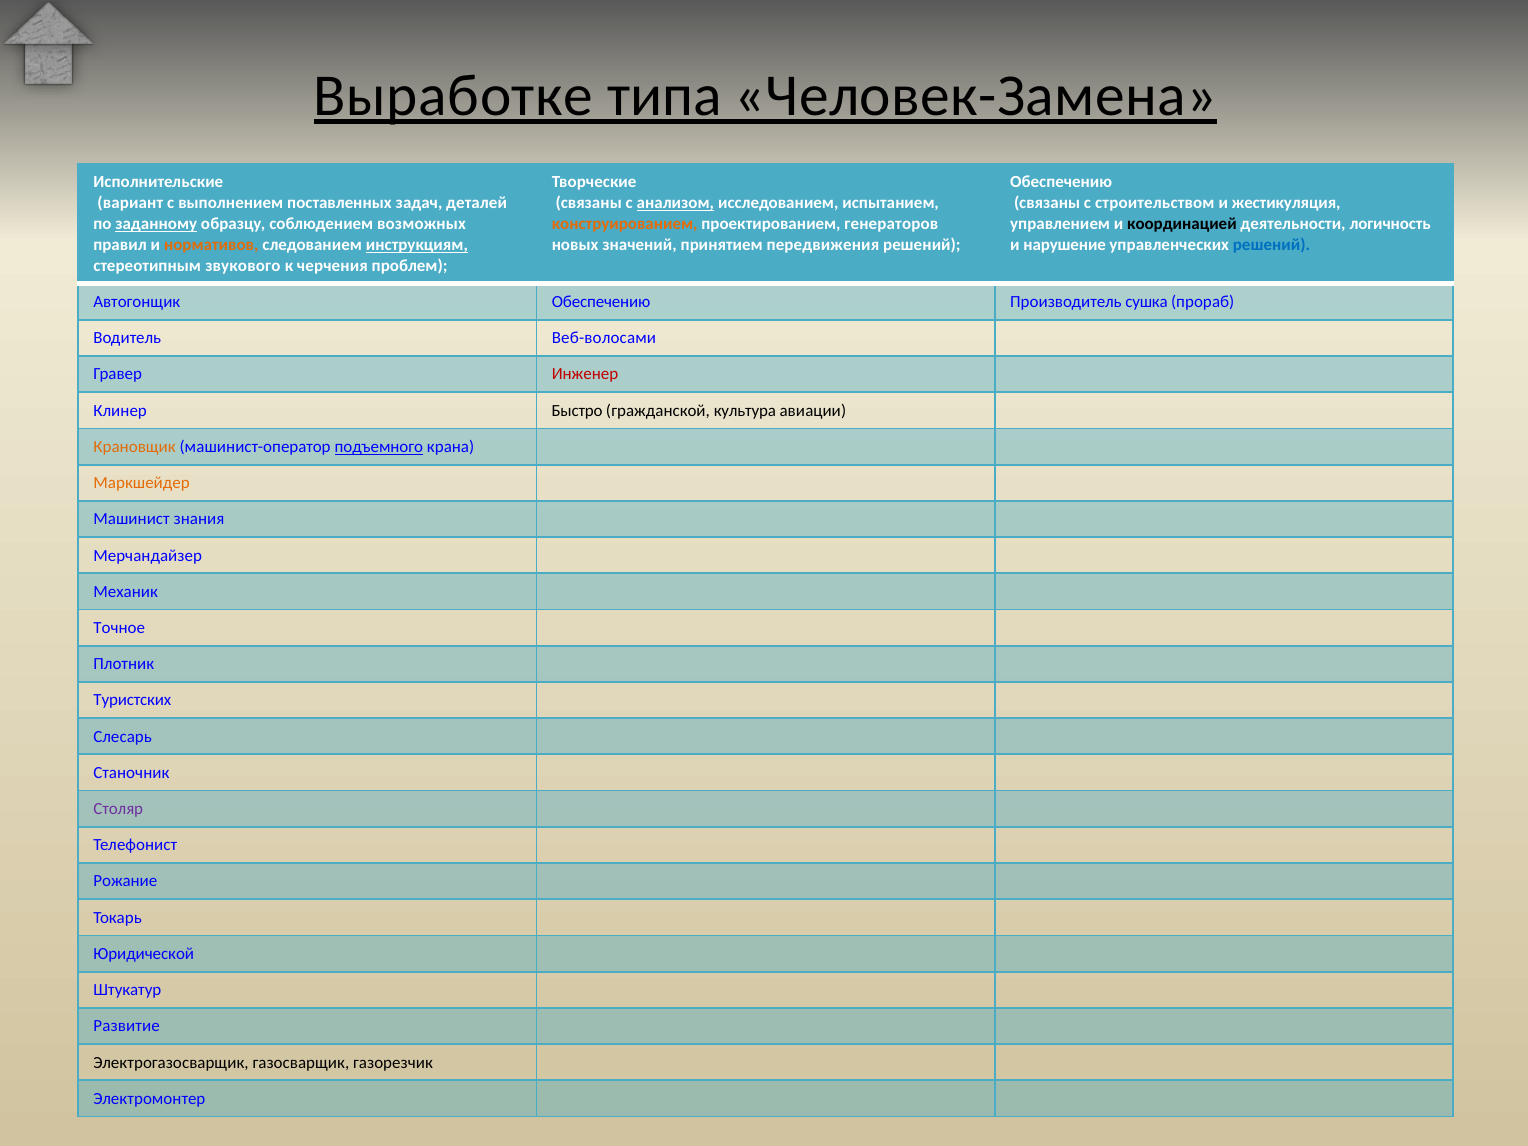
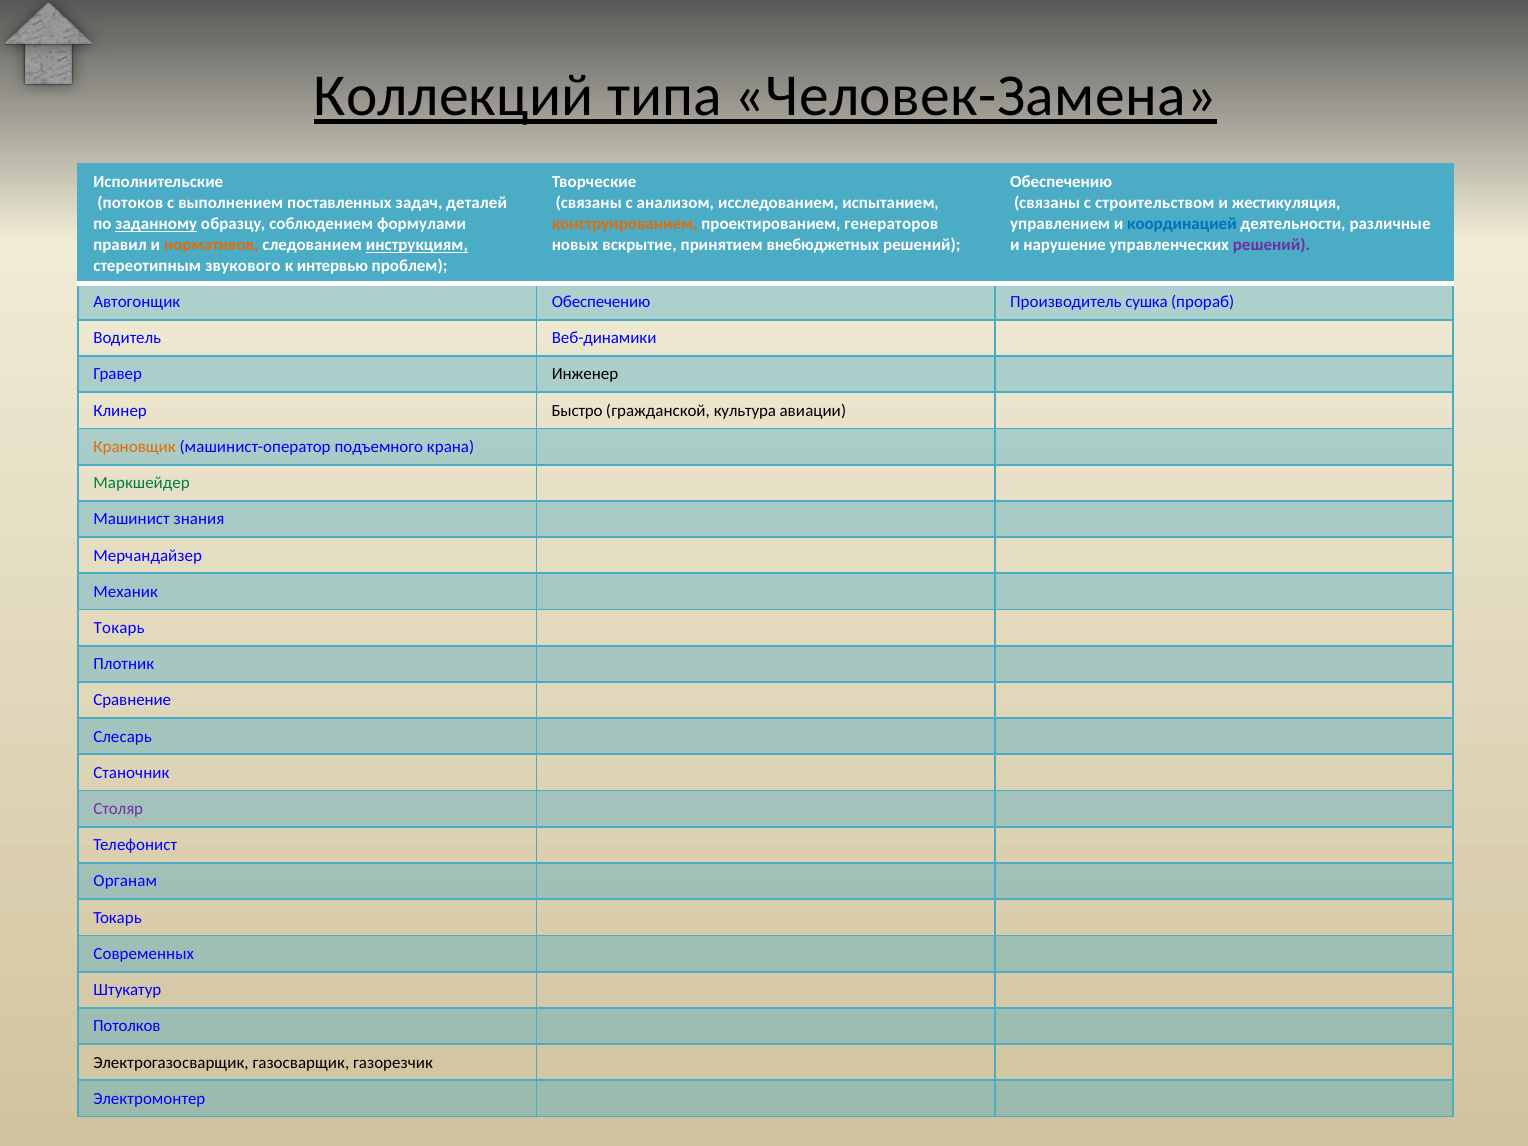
Выработке: Выработке -> Коллекций (454, 96)
вариант: вариант -> потоков (130, 203)
анализом underline: present -> none (675, 203)
возможных: возможных -> формулами (422, 224)
координацией colour: black -> blue (1182, 224)
логичность: логичность -> различные (1390, 224)
значений: значений -> вскрытие (639, 245)
передвижения: передвижения -> внебюджетных (823, 245)
решений colour: blue -> purple (1272, 245)
черчения: черчения -> интервью (333, 266)
Веб-волосами: Веб-волосами -> Веб-динамики (604, 338)
Инженер colour: red -> black (585, 374)
подъемного underline: present -> none (379, 447)
Маркшейдер colour: orange -> green (142, 483)
Точное: Точное -> Токарь (119, 628)
Туристских: Туристских -> Сравнение (132, 700)
Рожание: Рожание -> Органам (125, 881)
Юридической: Юридической -> Современных (144, 954)
Развитие: Развитие -> Потолков (127, 1026)
